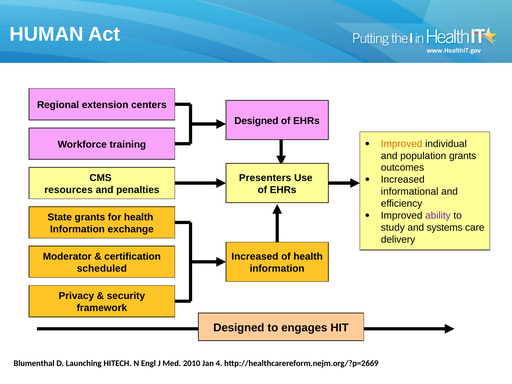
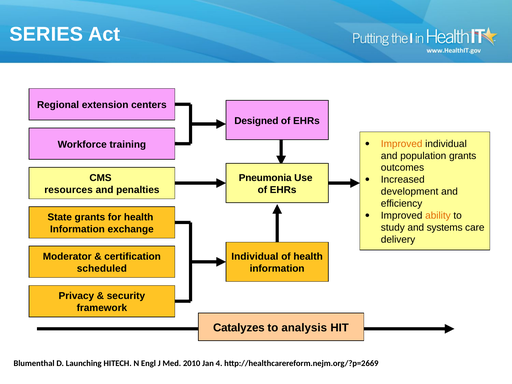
HUMAN: HUMAN -> SERIES (46, 34)
Presenters: Presenters -> Pneumonia (265, 178)
informational: informational -> development (410, 192)
ability colour: purple -> orange (438, 216)
Increased: Increased -> Individual (255, 257)
Designed: Designed -> Catalyzes (239, 328)
engages: engages -> analysis (304, 328)
